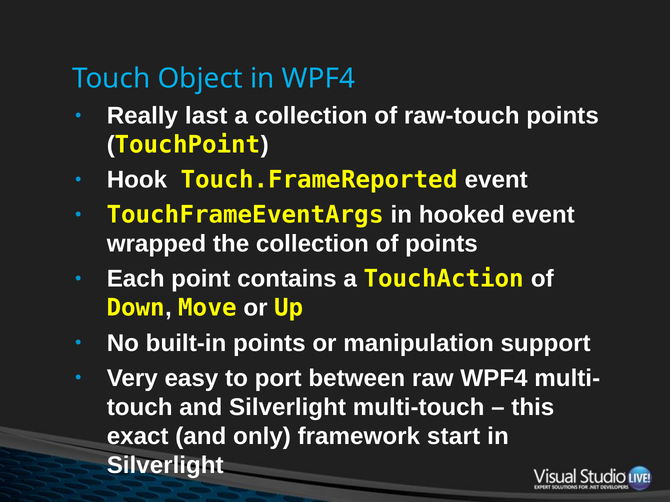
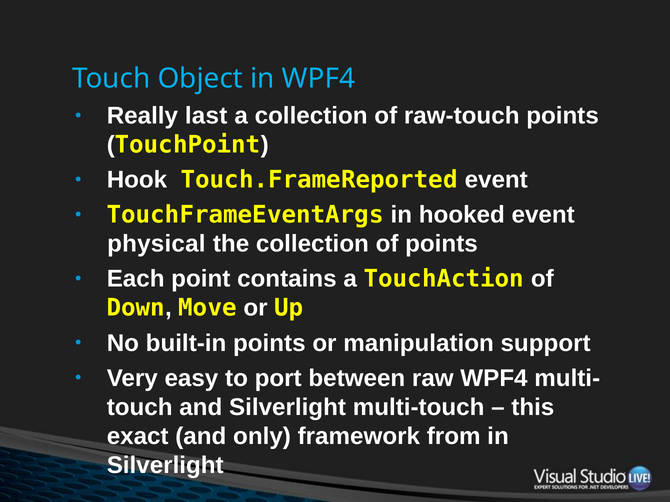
wrapped: wrapped -> physical (156, 244)
start: start -> from (454, 436)
